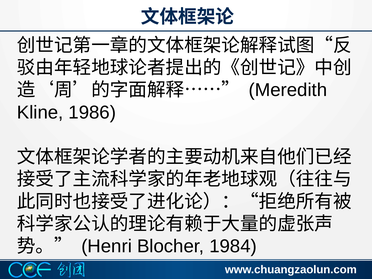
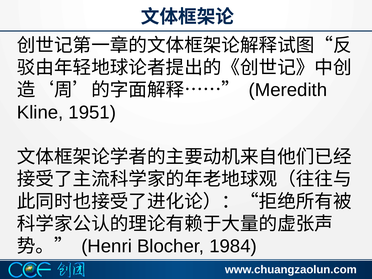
1986: 1986 -> 1951 (92, 112)
